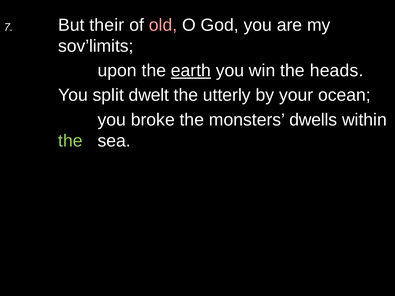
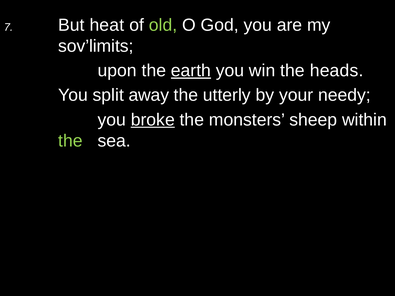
their: their -> heat (107, 25)
old colour: pink -> light green (163, 25)
dwelt: dwelt -> away (149, 95)
ocean: ocean -> needy (344, 95)
broke underline: none -> present (153, 120)
dwells: dwells -> sheep (313, 120)
